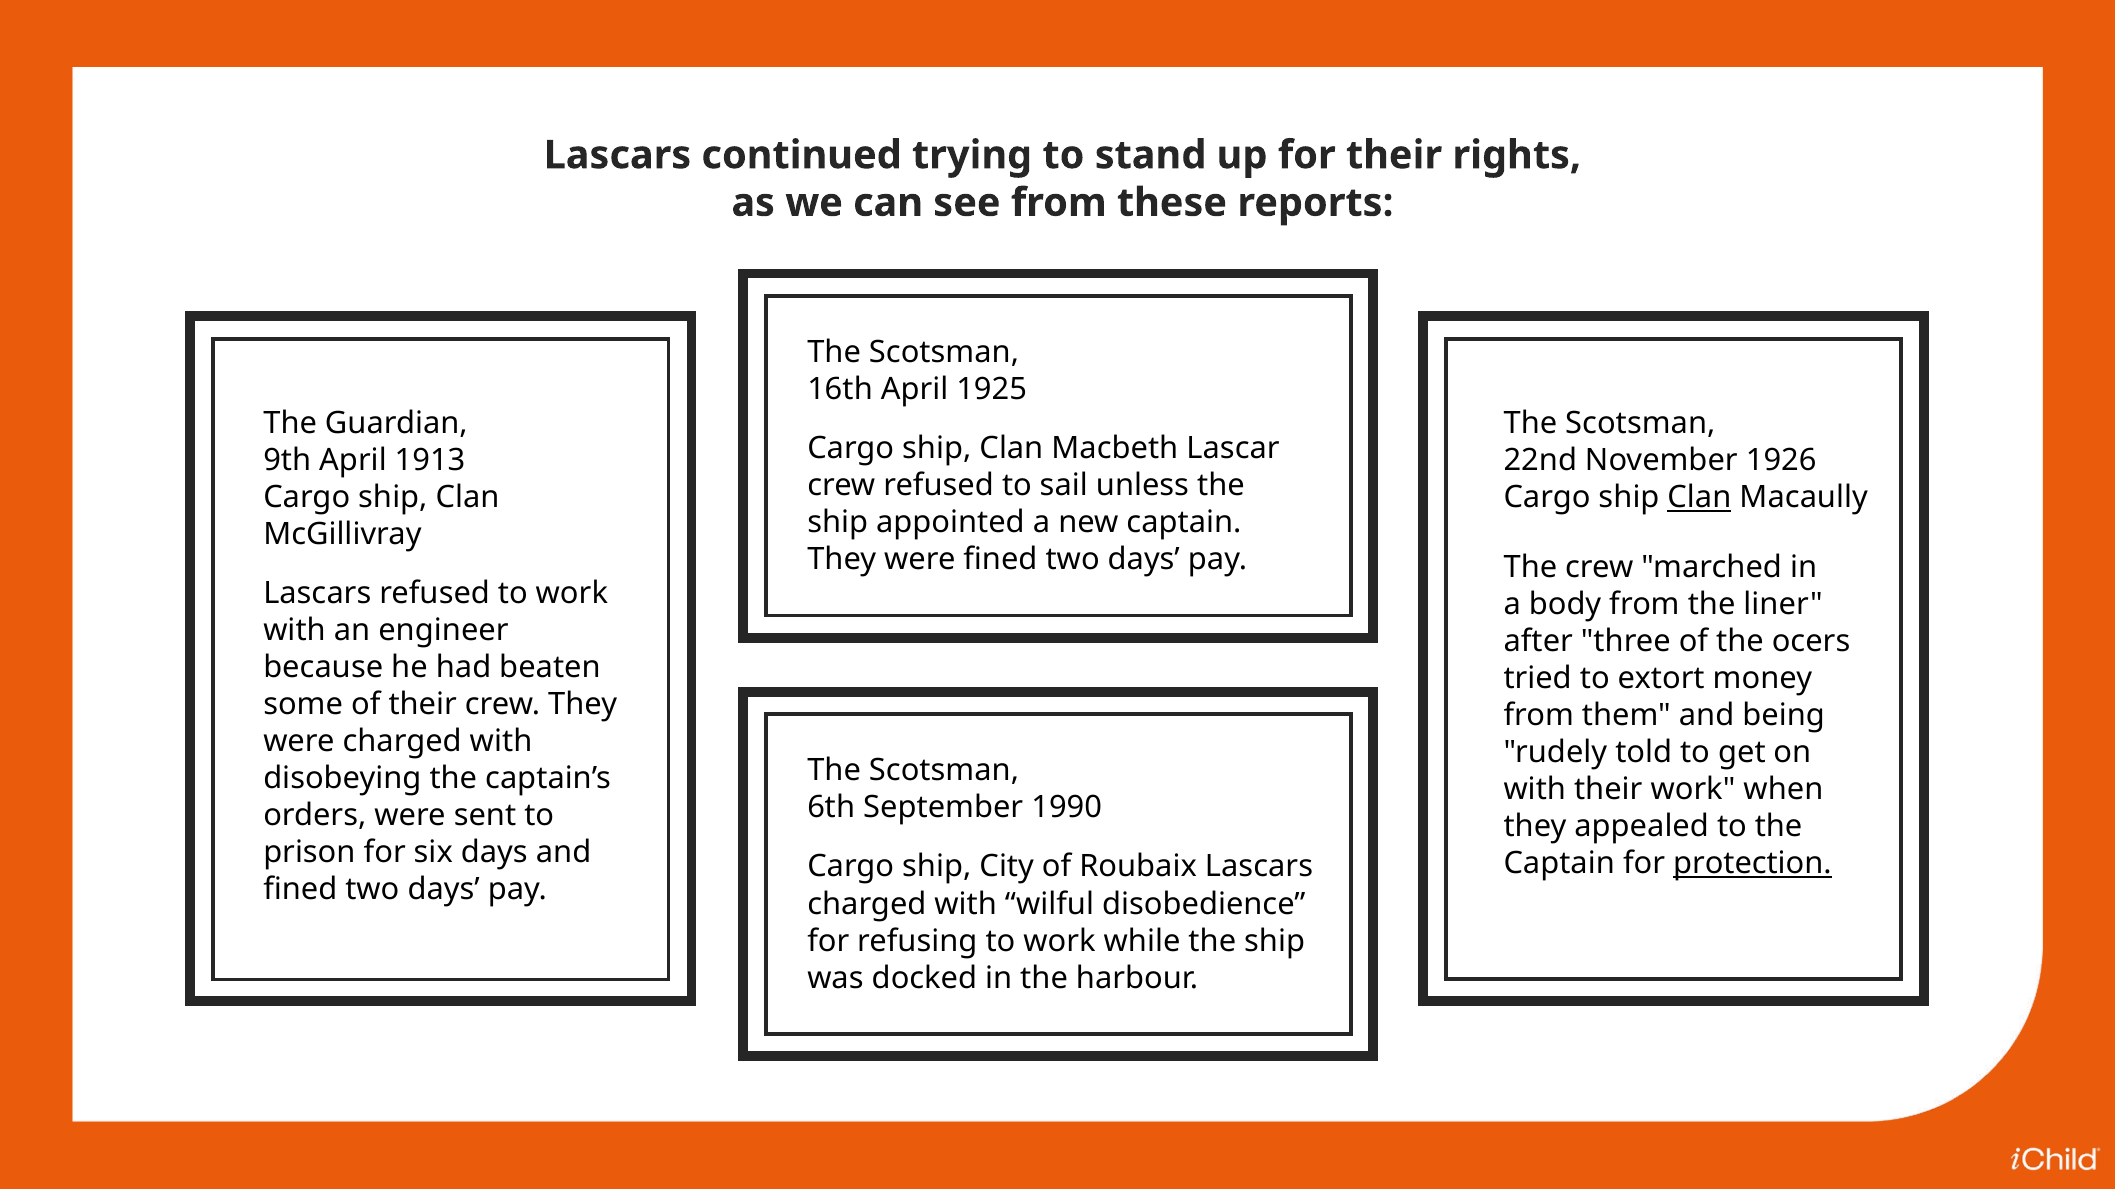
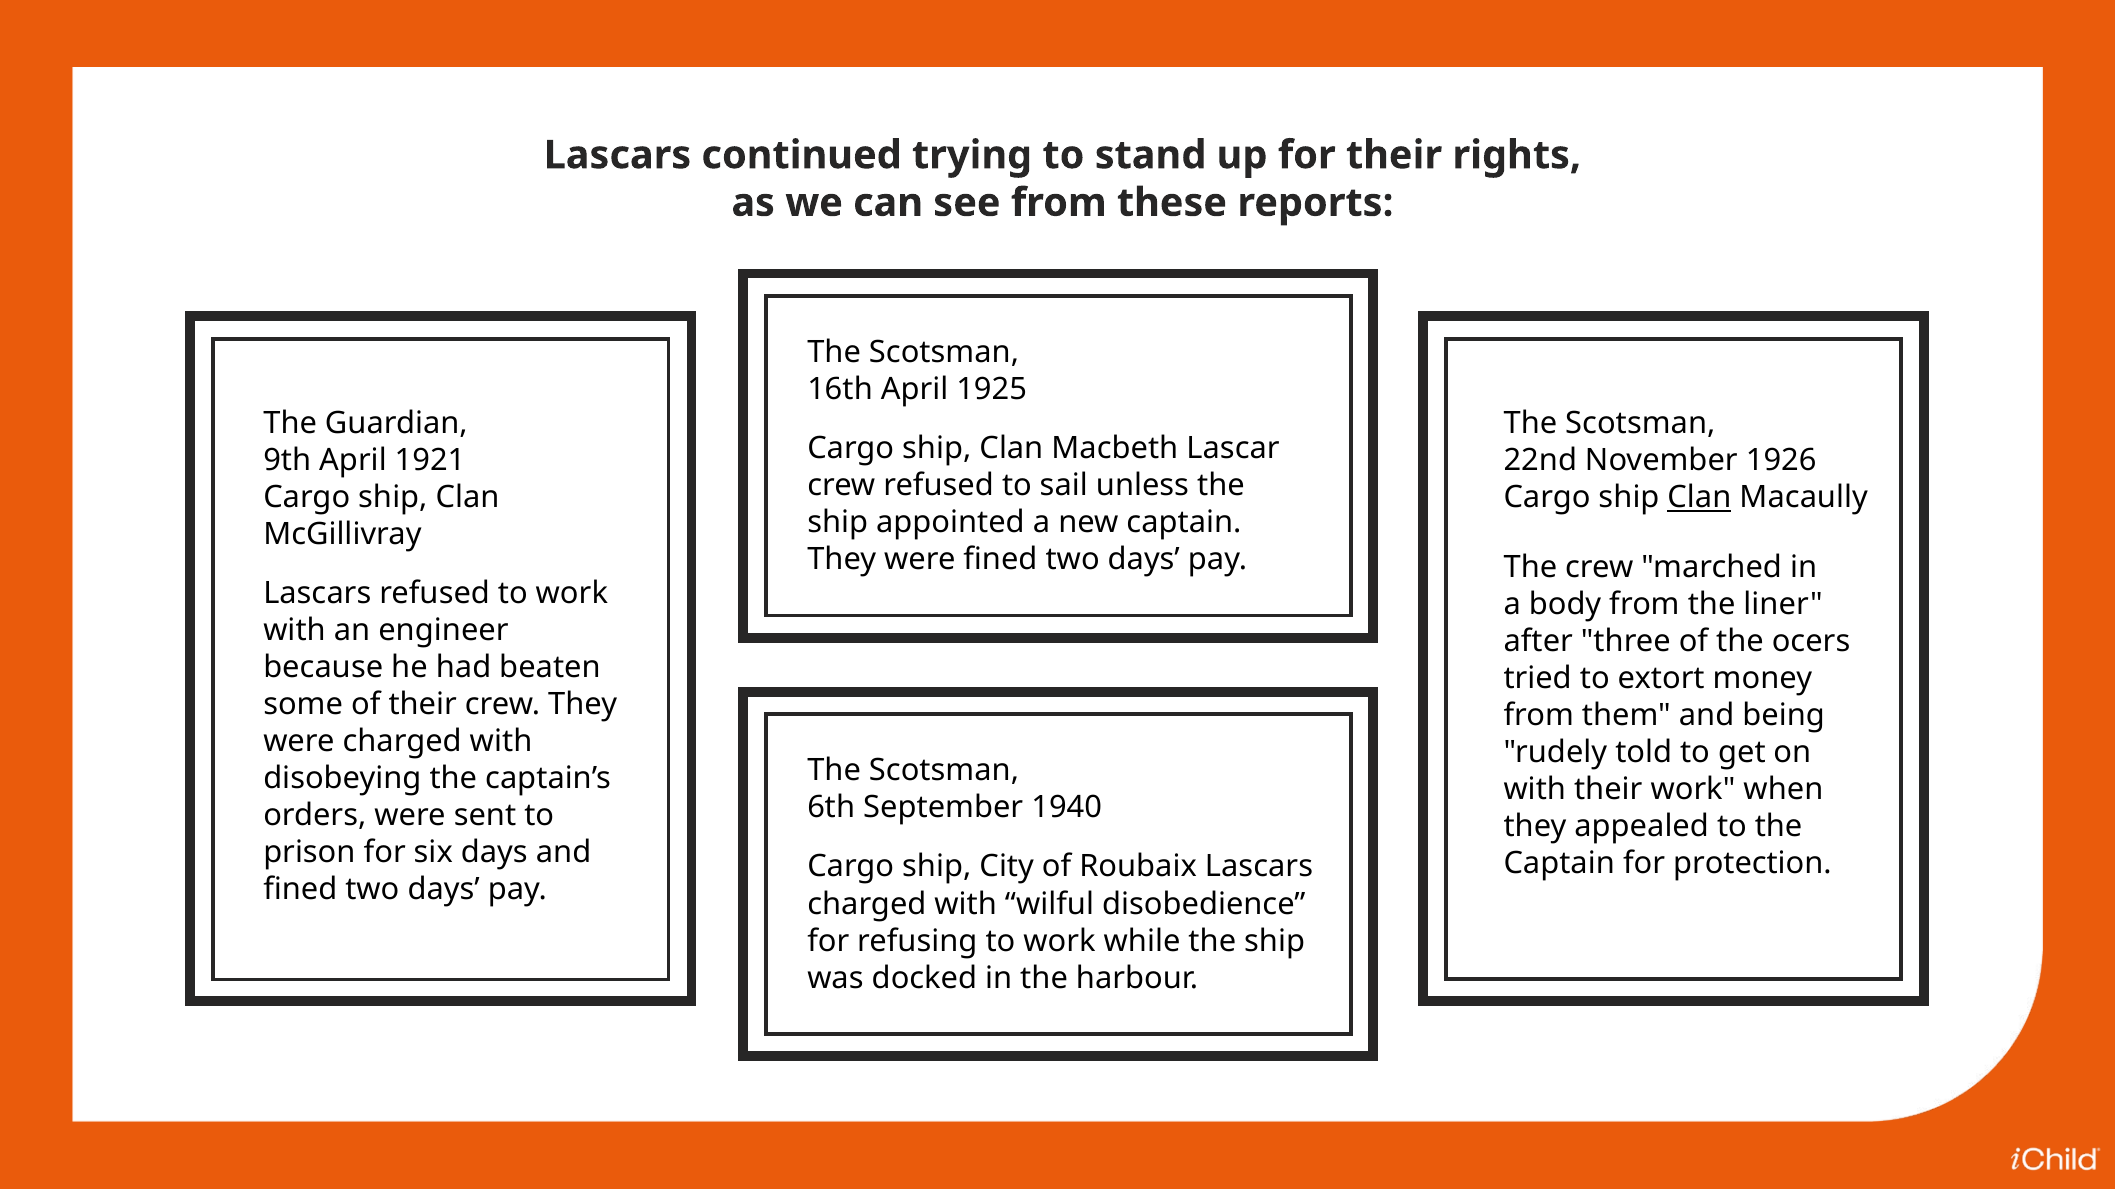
1913: 1913 -> 1921 (430, 461)
1990: 1990 -> 1940 (1067, 808)
protection underline: present -> none (1752, 864)
